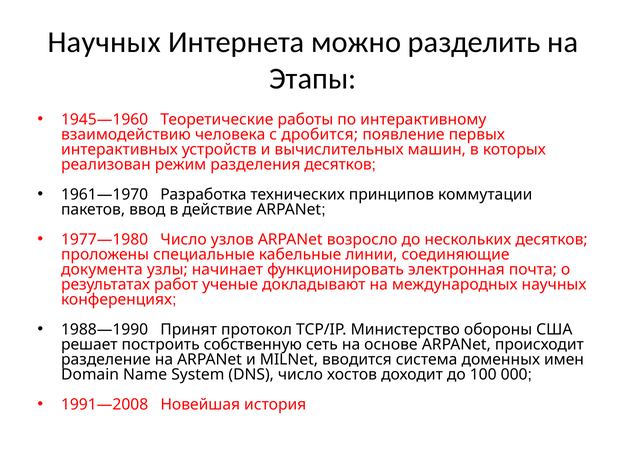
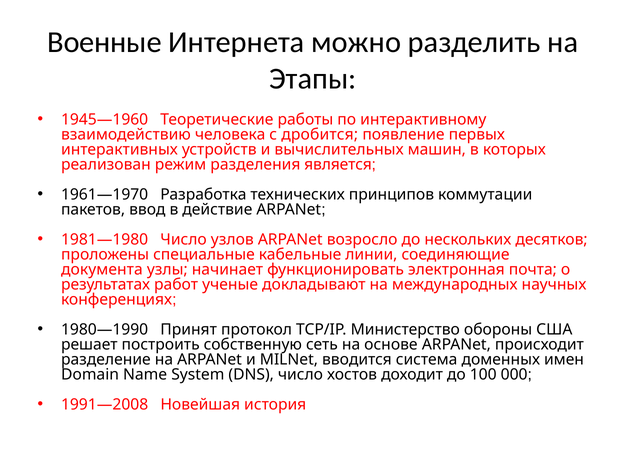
Научных: Научных -> Военные (104, 42)
разделения десятков: десятков -> является (338, 165)
1977—1980: 1977—1980 -> 1981—1980 (105, 240)
1988—1990: 1988—1990 -> 1980—1990 (105, 330)
